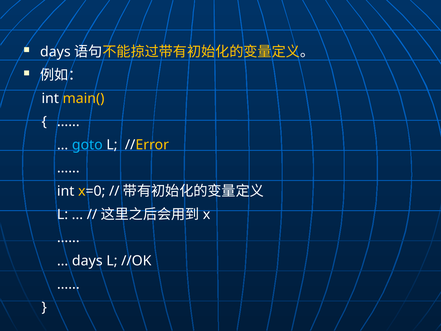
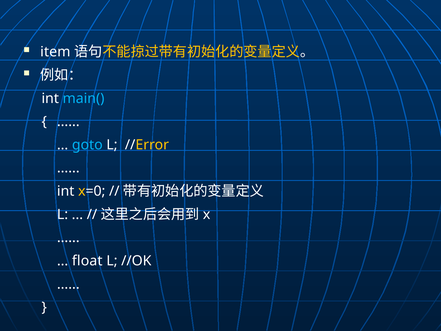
days: days -> item (55, 52)
main( colour: yellow -> light blue (84, 98)
days: days -> float (87, 261)
